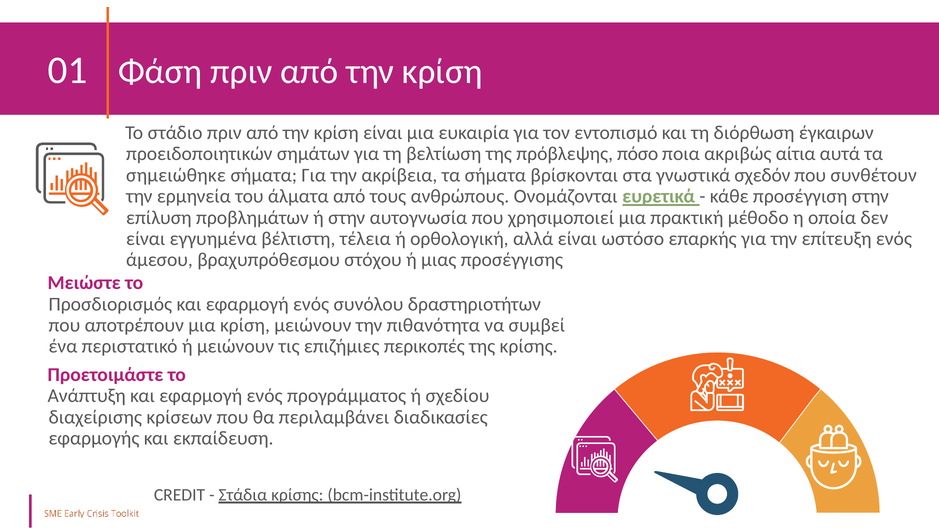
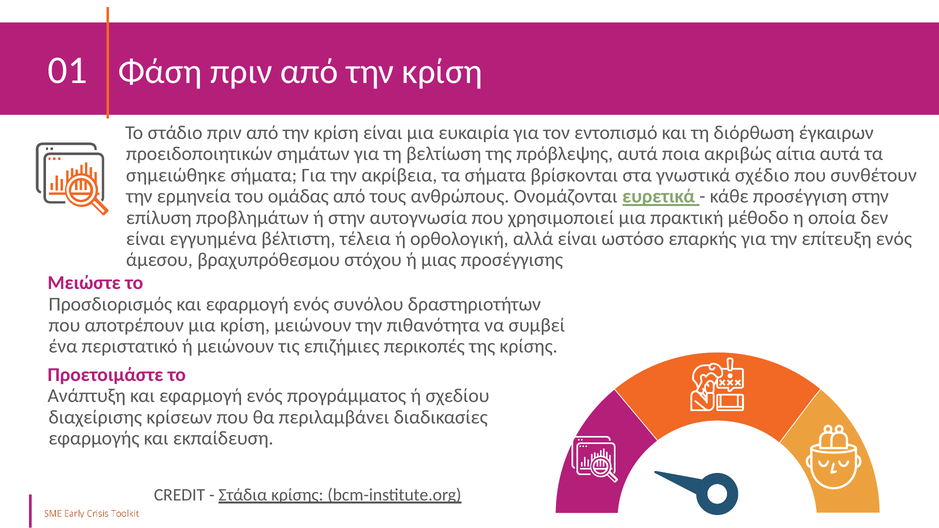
πρόβλεψης πόσο: πόσο -> αυτά (638, 154)
σχεδόν: σχεδόν -> σχέδιο (762, 175)
άλματα: άλματα -> ομάδας (298, 197)
